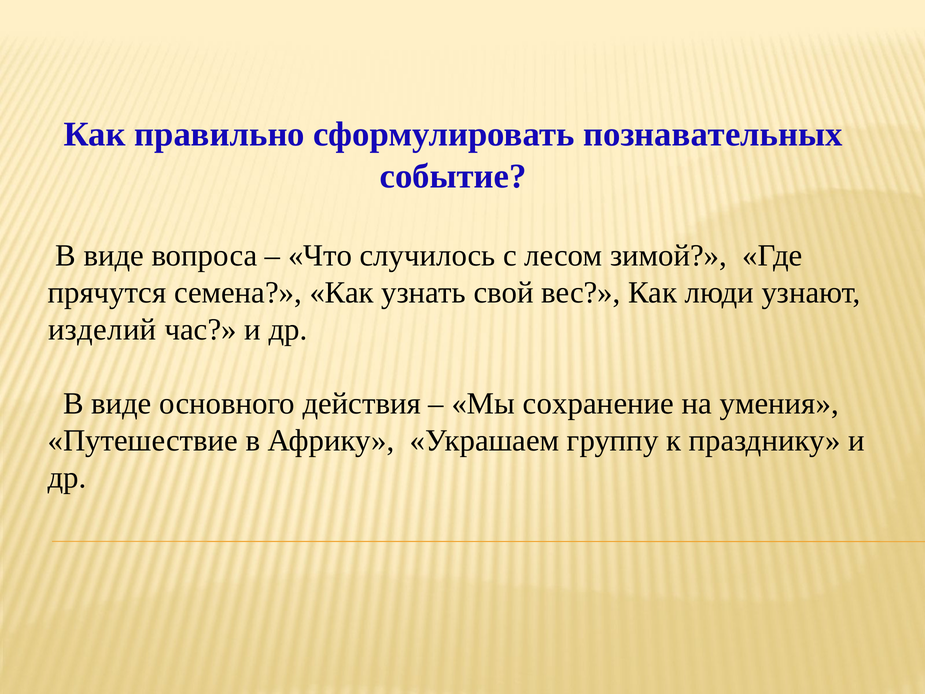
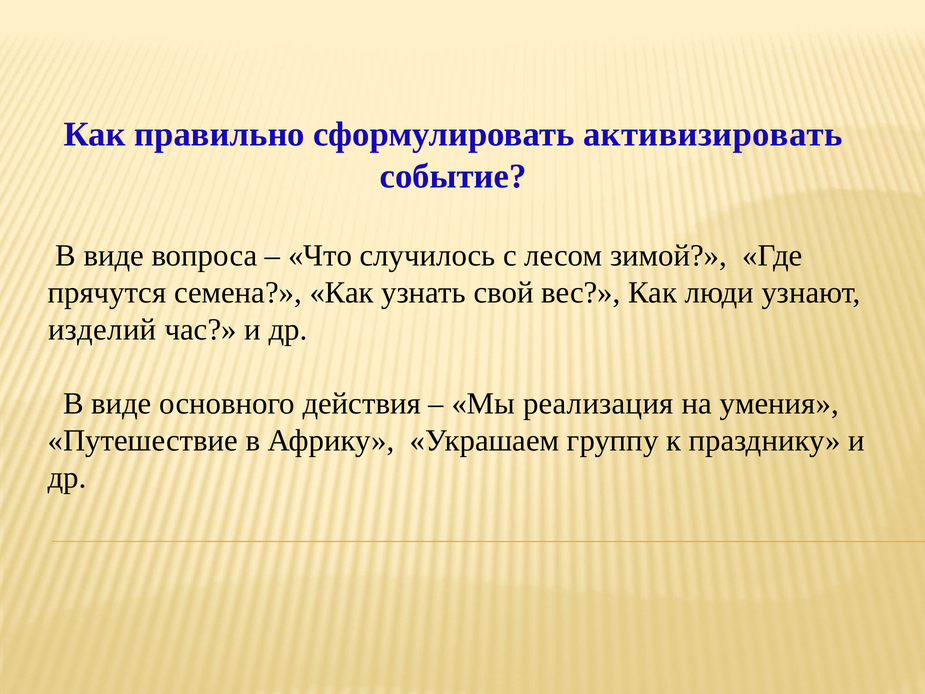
познавательных: познавательных -> активизировать (713, 134)
сохранение: сохранение -> реализация (598, 404)
